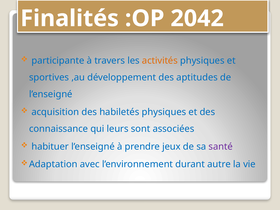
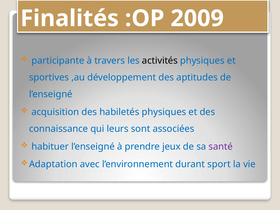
2042: 2042 -> 2009 (197, 18)
activités colour: orange -> black (160, 61)
autre: autre -> sport (219, 164)
